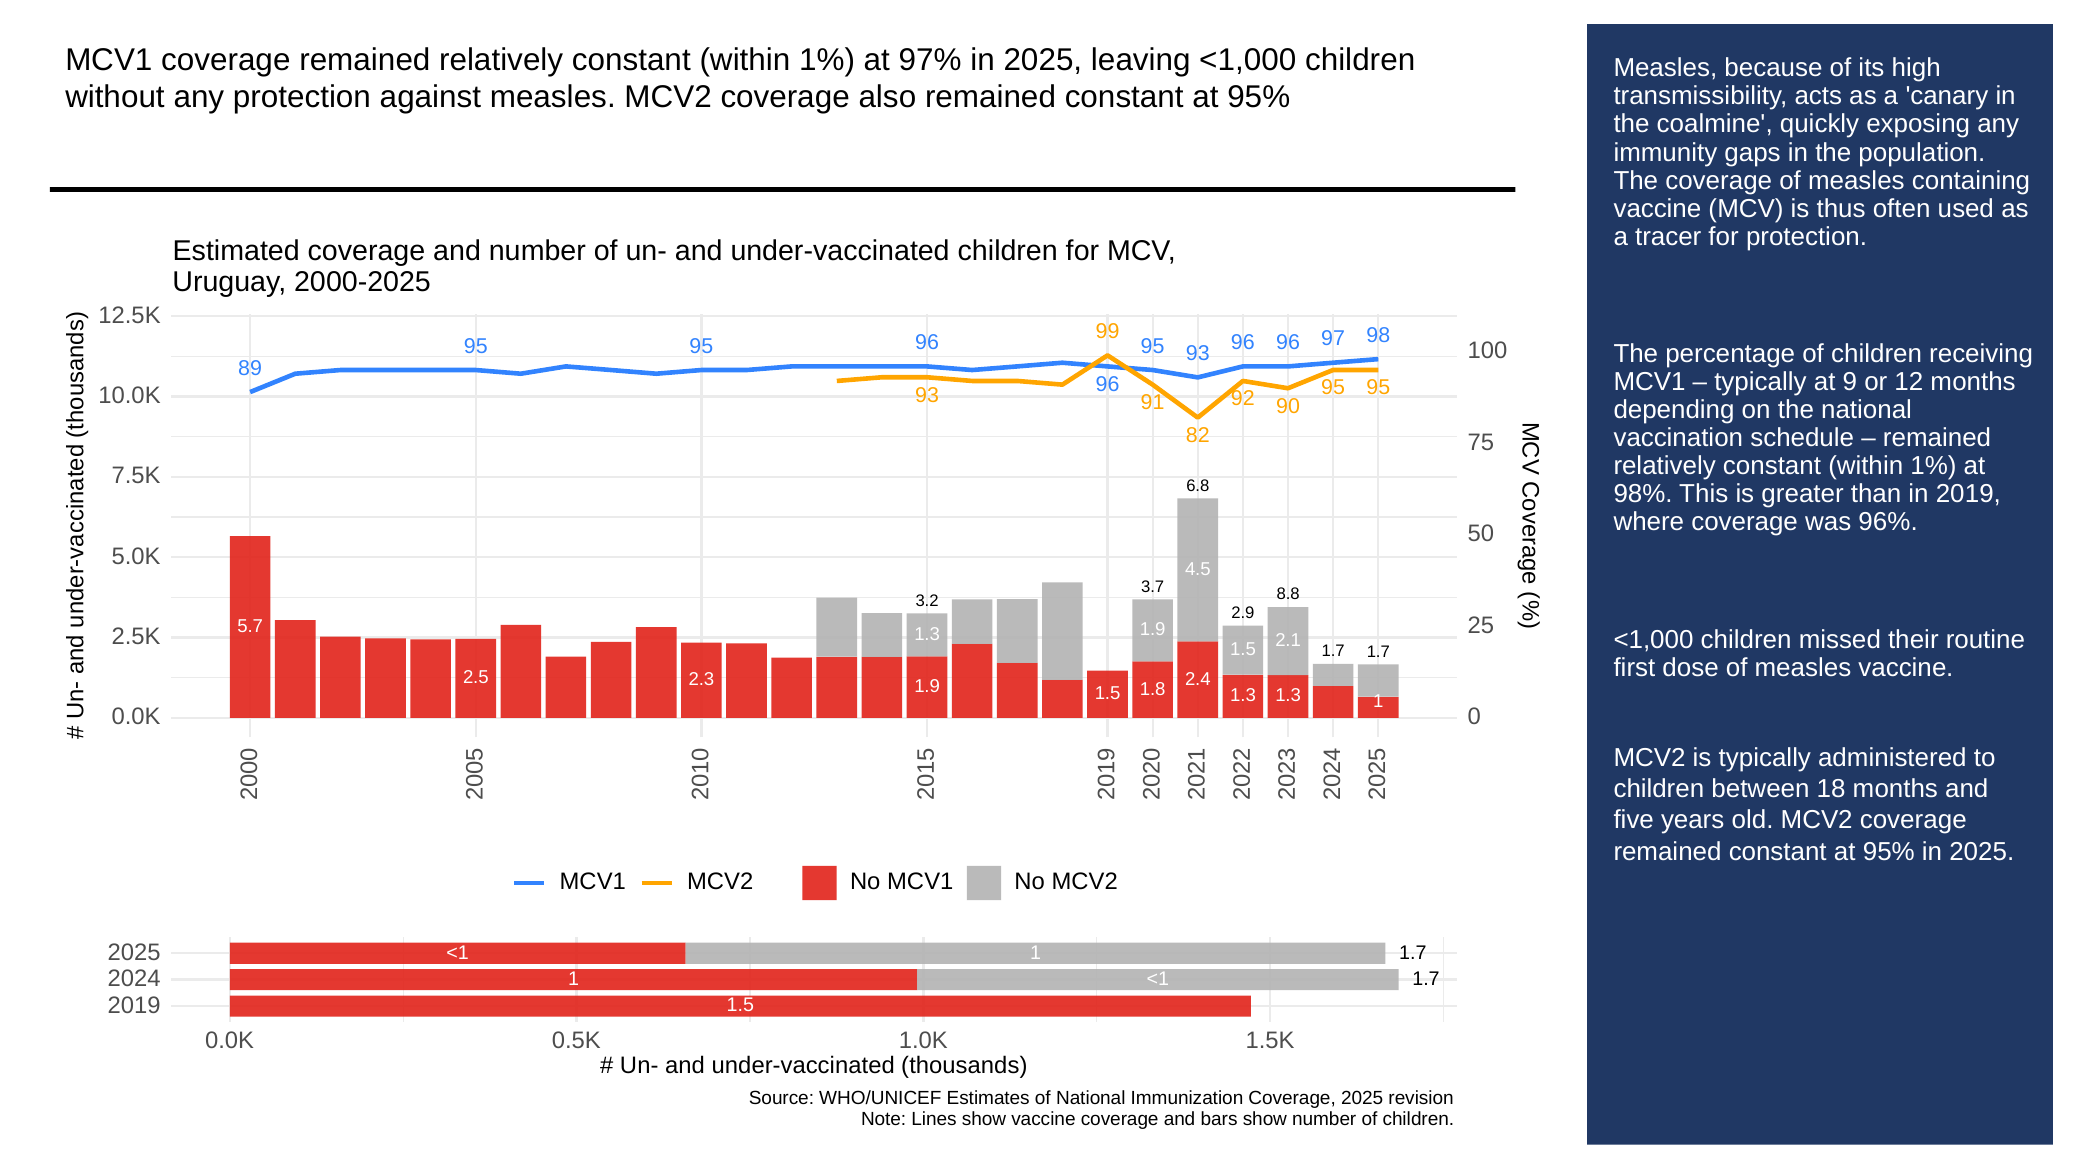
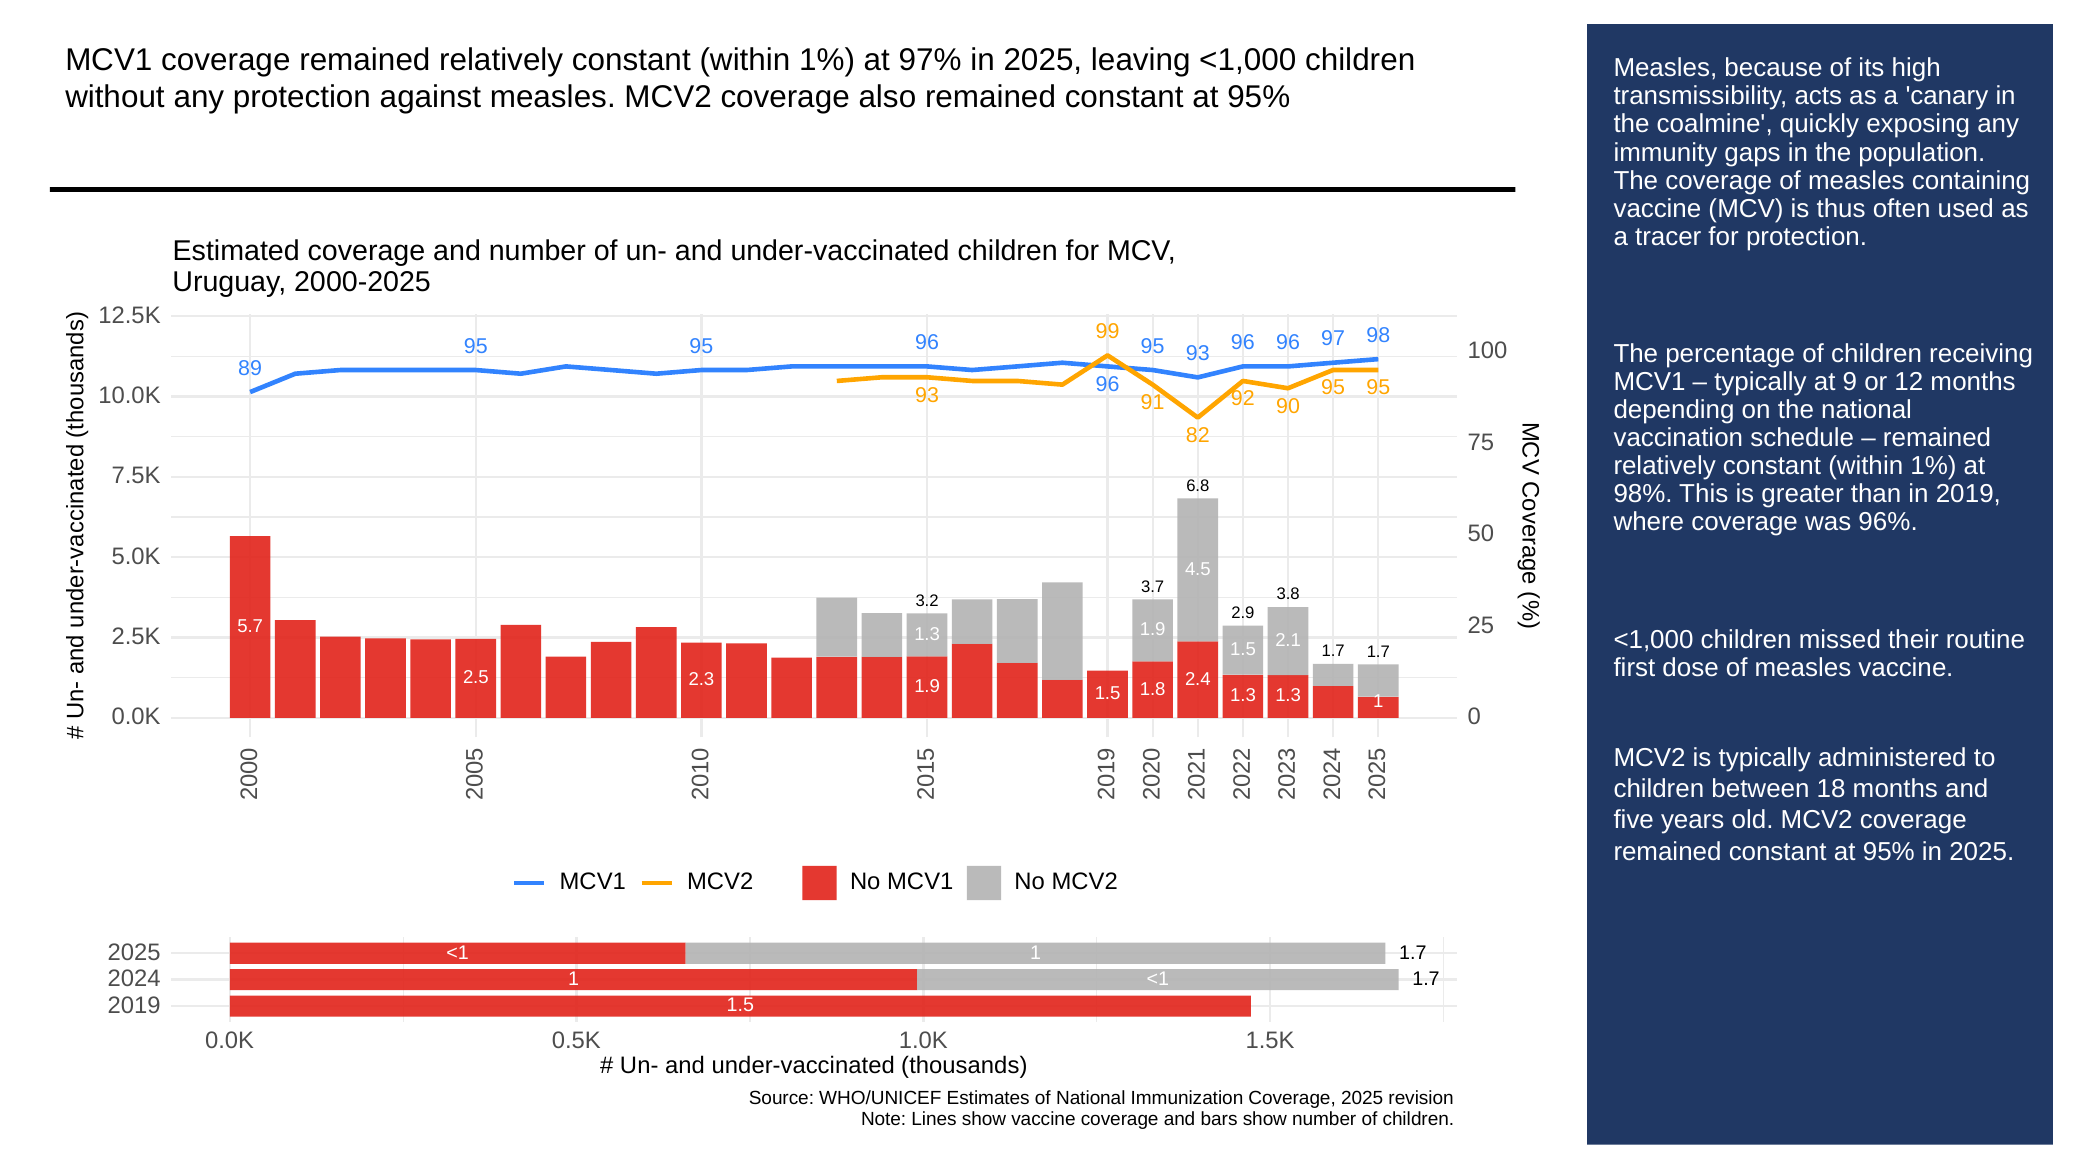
8.8: 8.8 -> 3.8 (1288, 595)
